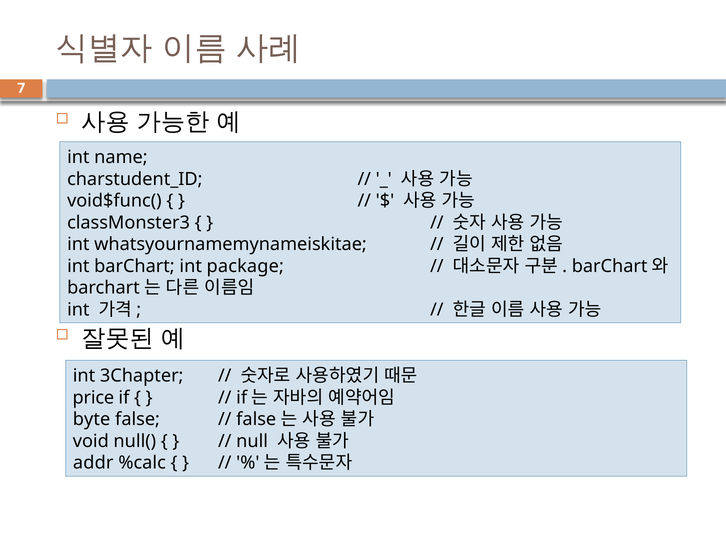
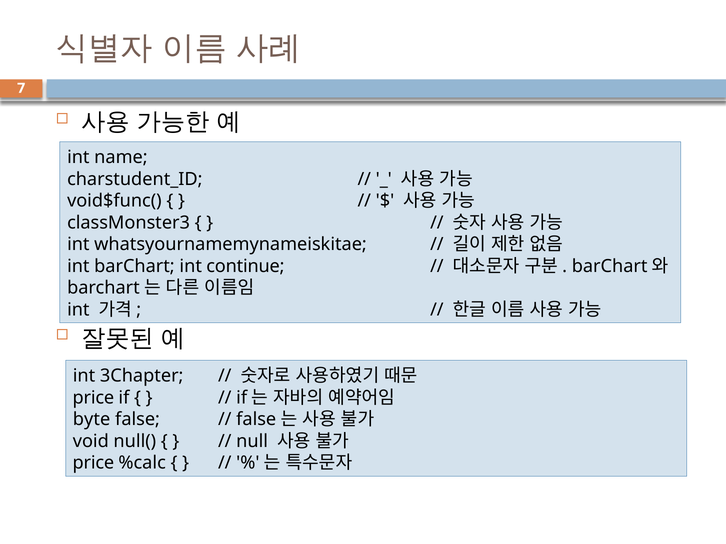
package: package -> continue (245, 266)
addr: addr -> price (93, 463)
